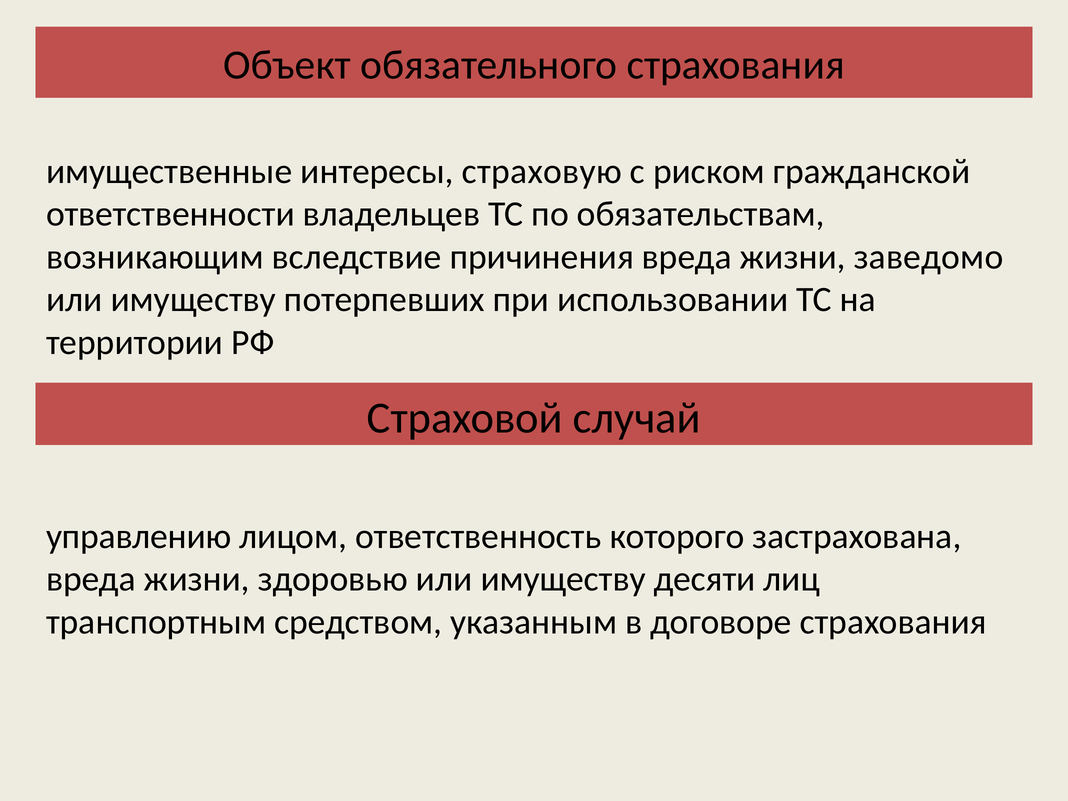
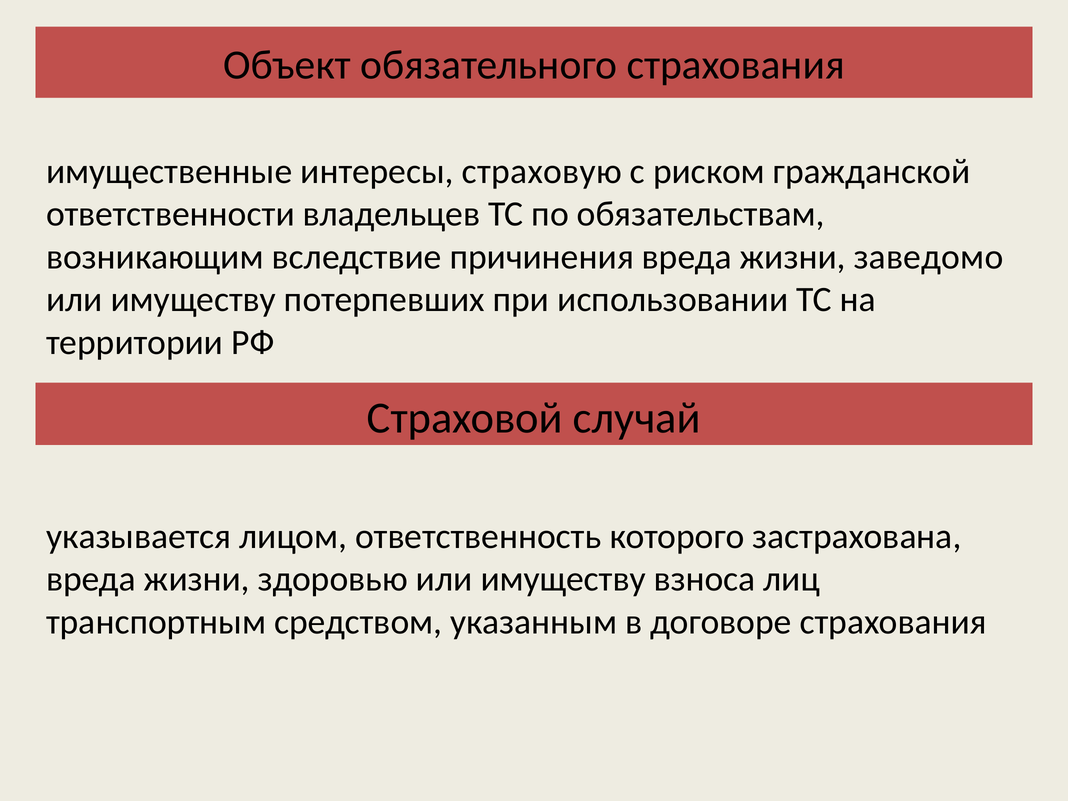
управлению: управлению -> указывается (139, 536)
десяти: десяти -> взноса (705, 579)
